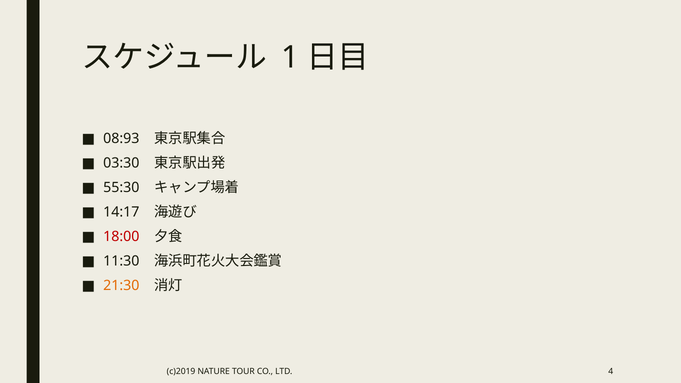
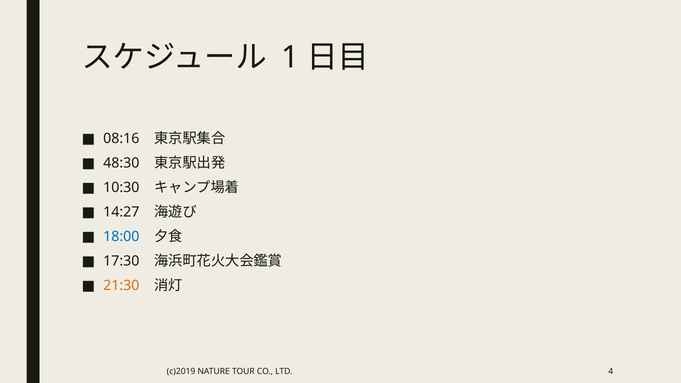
08:93: 08:93 -> 08:16 (121, 138)
03:30: 03:30 -> 48:30 (121, 163)
55:30: 55:30 -> 10:30 (121, 187)
14:17: 14:17 -> 14:27 (121, 212)
18:00 colour: red -> blue (121, 236)
11:30: 11:30 -> 17:30 (121, 261)
